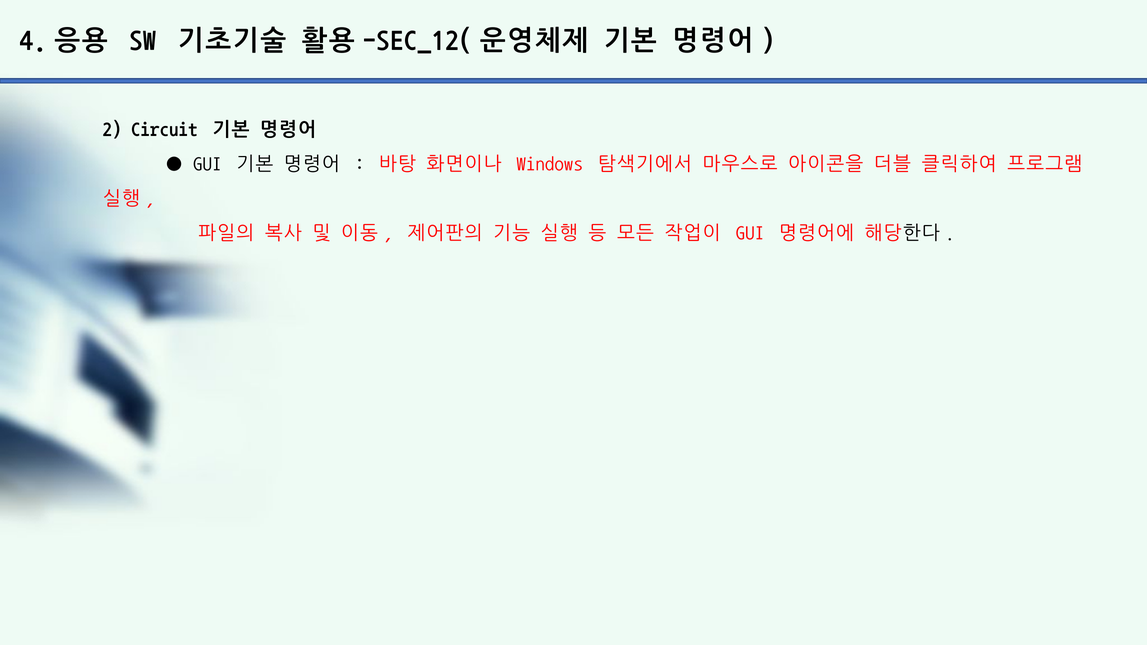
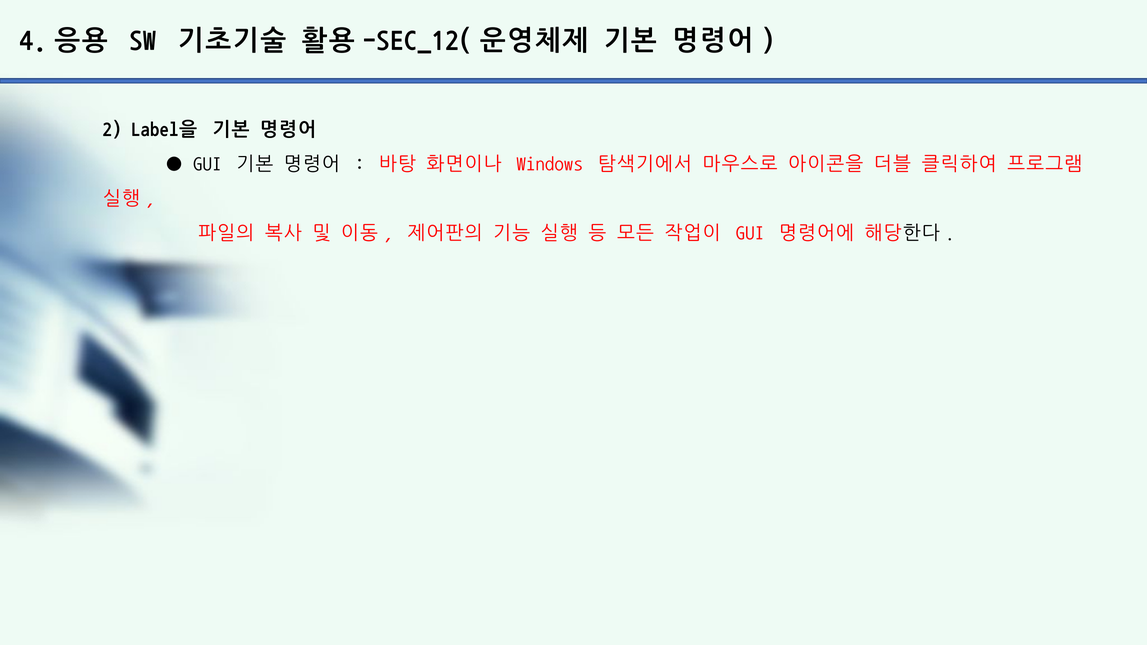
Circuit: Circuit -> Label을 (164, 129)
